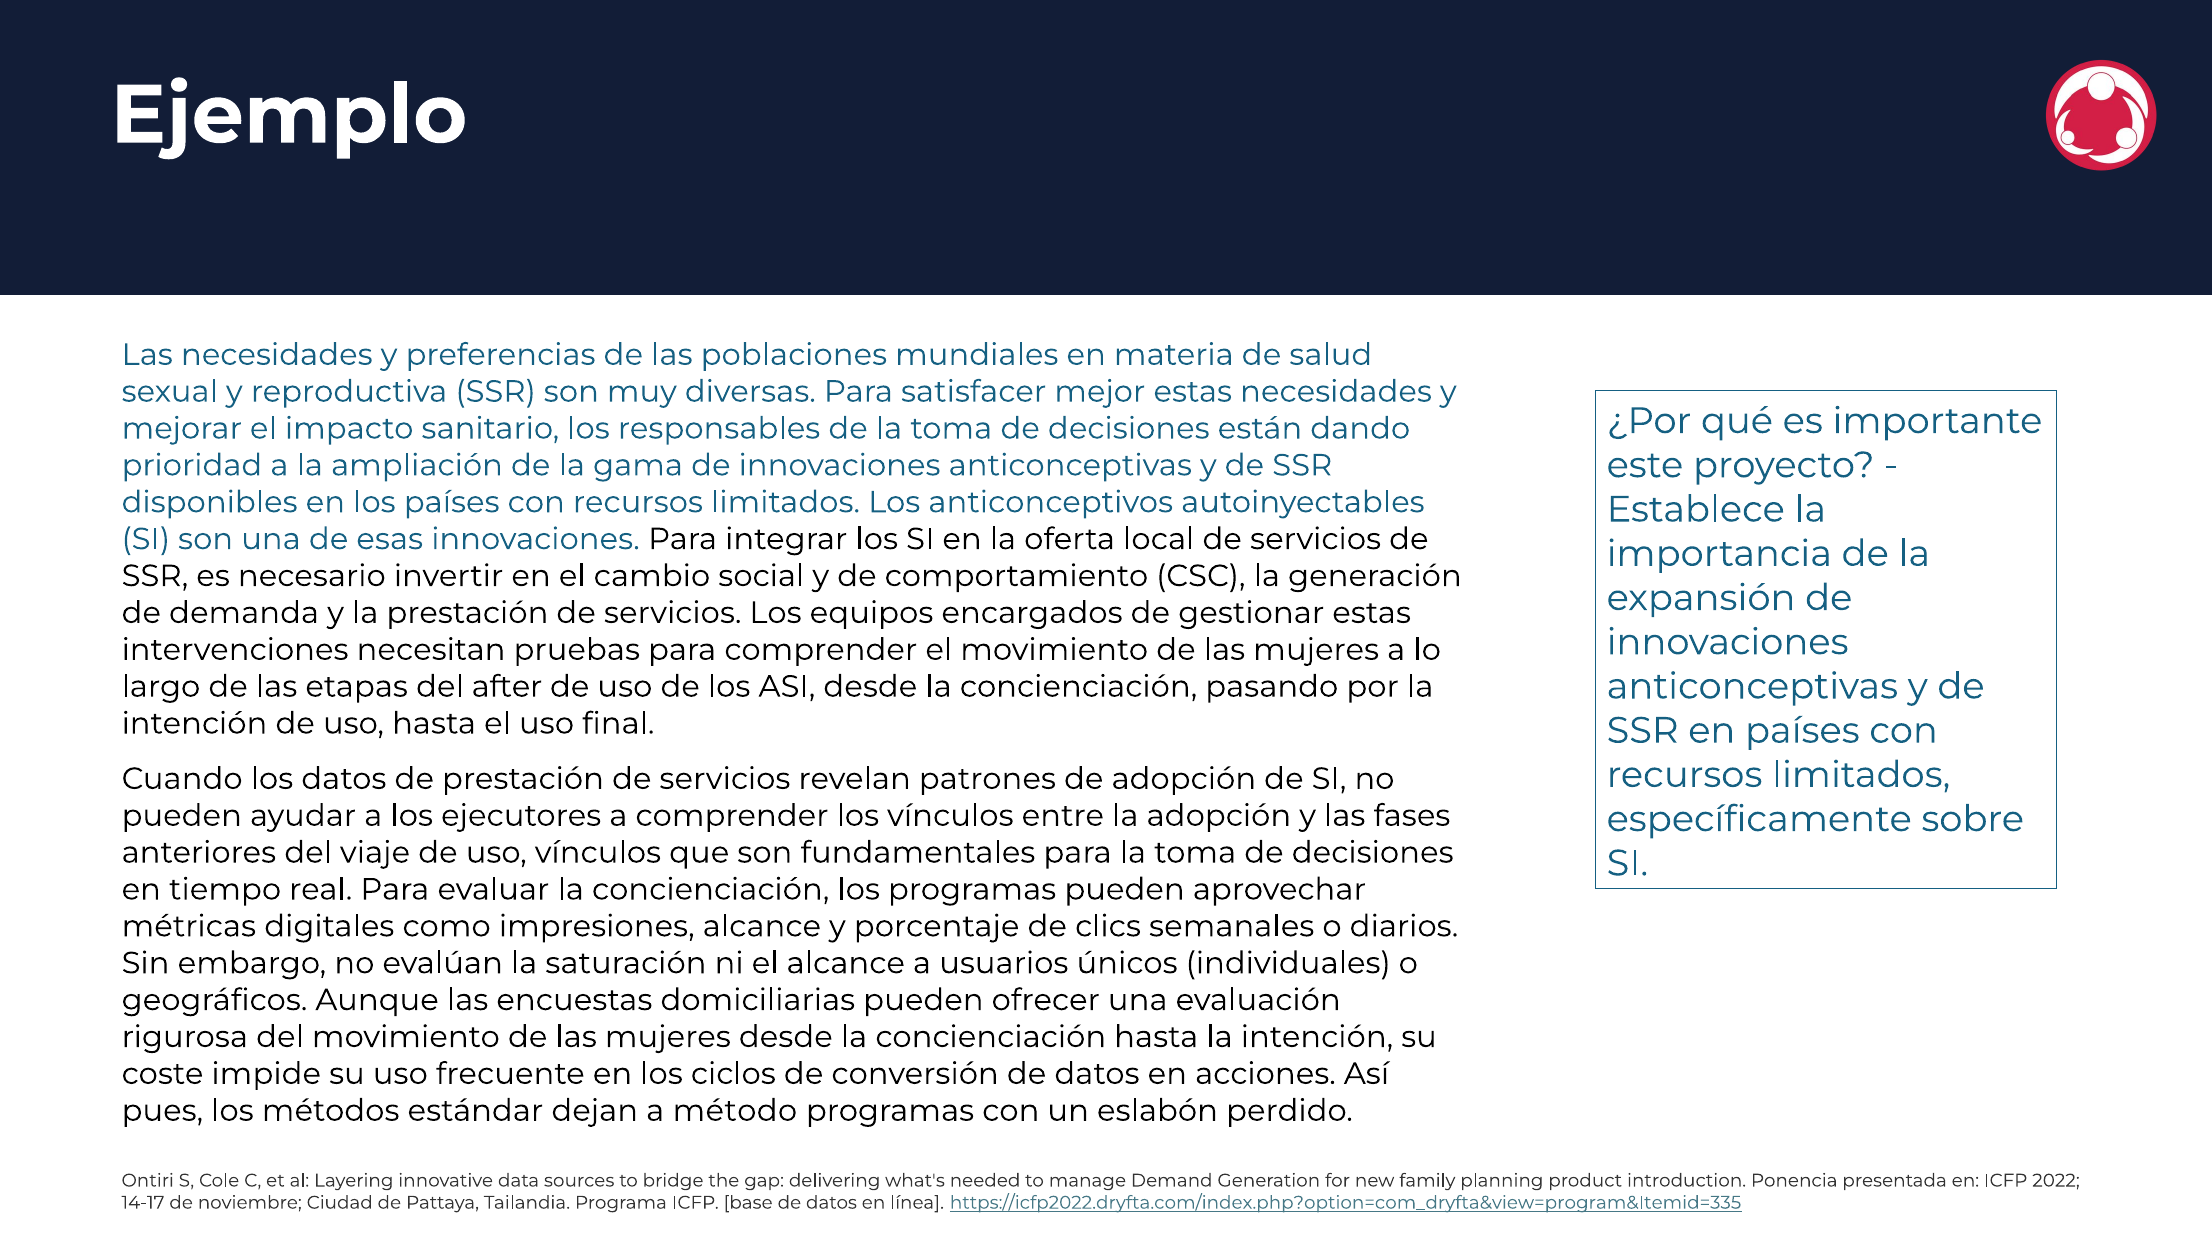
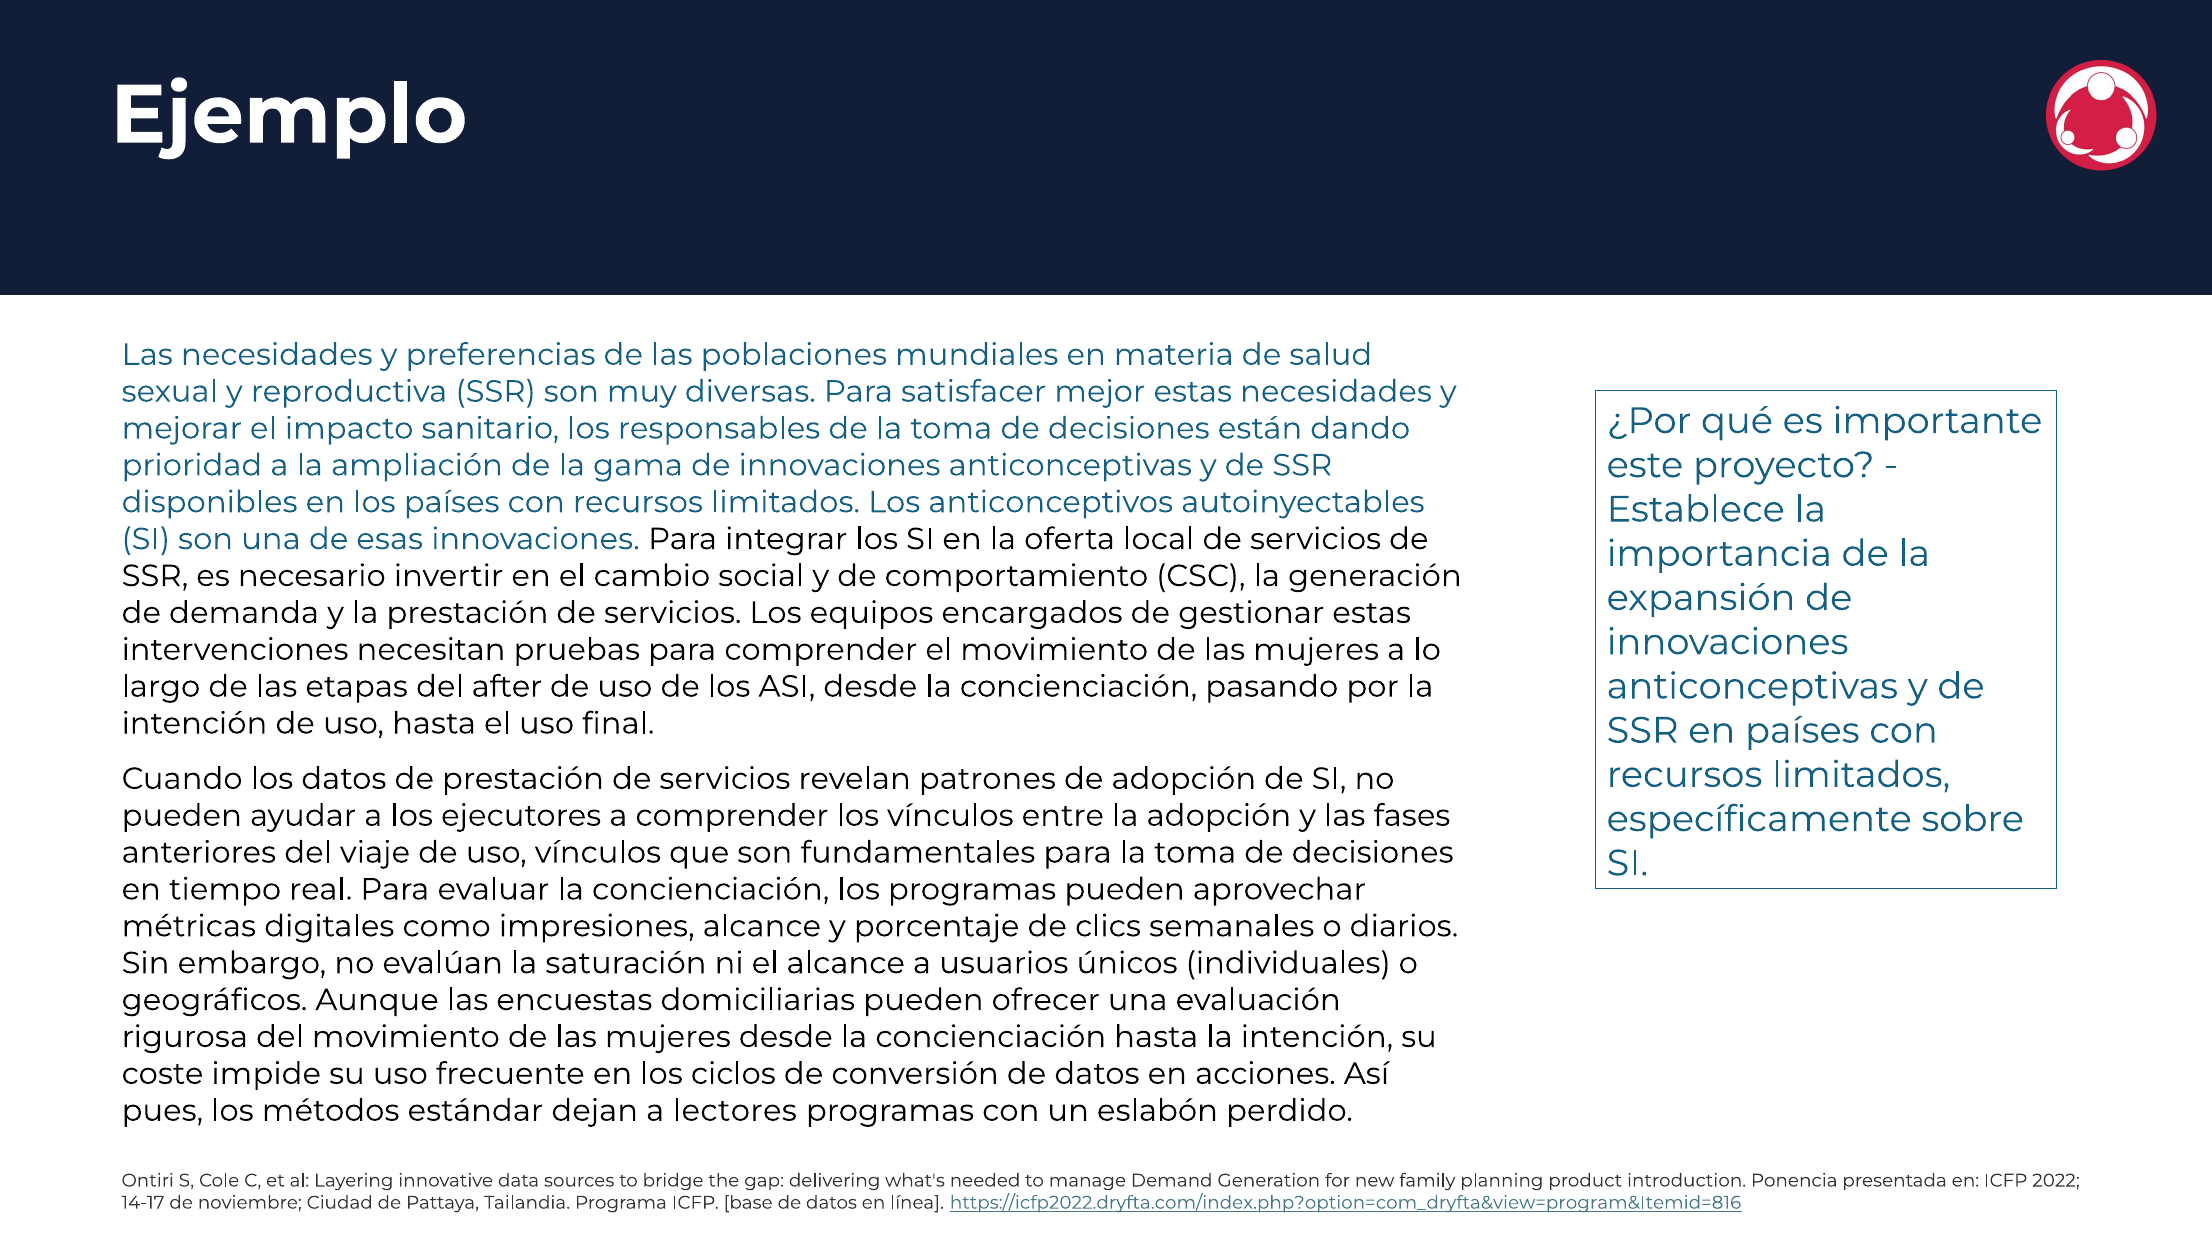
método: método -> lectores (735, 1111)
https://icfp2022.dryfta.com/index.php?option=com_dryfta&view=program&Itemid=335: https://icfp2022.dryfta.com/index.php?option=com_dryfta&view=program&Itemid=335 -> https://icfp2022.dryfta.com/index.php?option=com_dryfta&view=program&Itemid=816 (1346, 1203)
